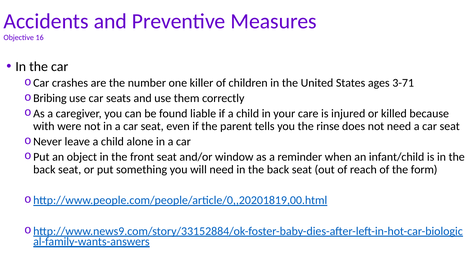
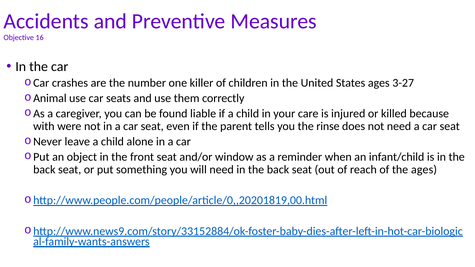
3-71: 3-71 -> 3-27 (403, 83)
Bribing: Bribing -> Animal (50, 98)
the form: form -> ages (424, 170)
